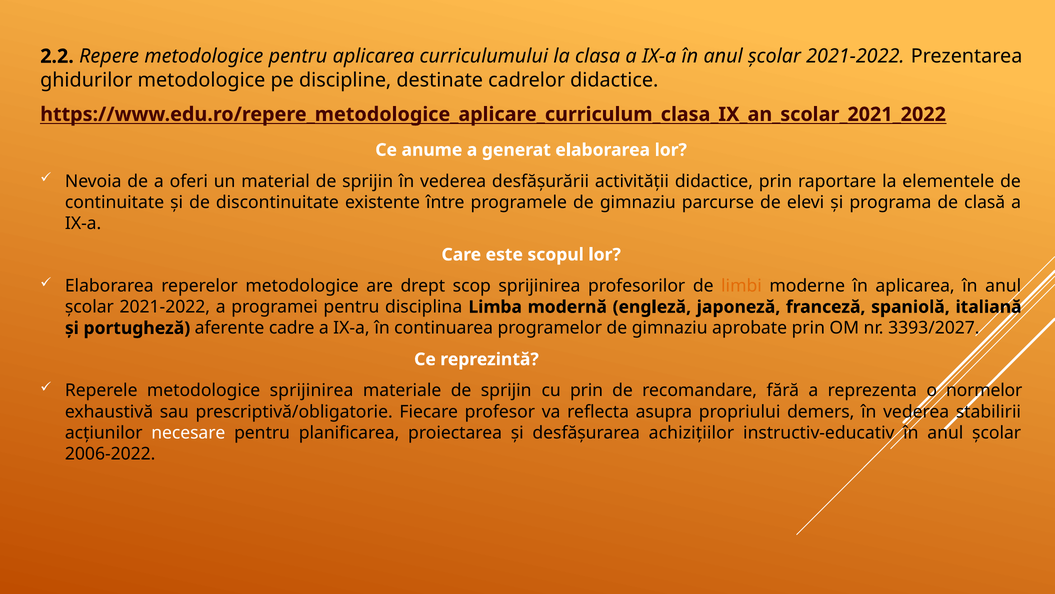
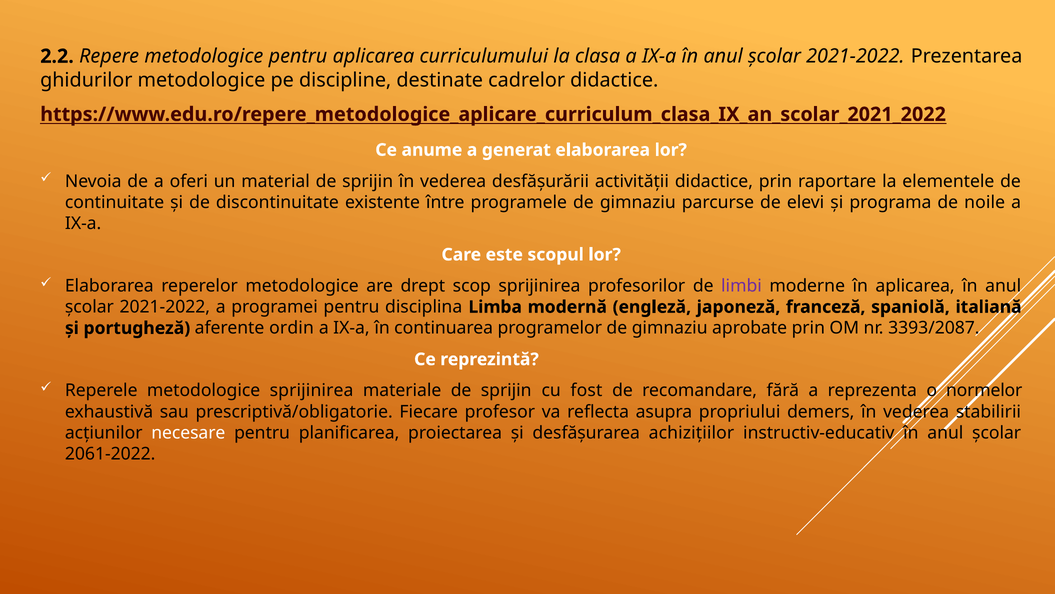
clasă: clasă -> noile (985, 202)
limbi colour: orange -> purple (741, 286)
cadre: cadre -> ordin (292, 328)
3393/2027: 3393/2027 -> 3393/2087 (934, 328)
cu prin: prin -> fost (586, 390)
2006-2022: 2006-2022 -> 2061-2022 (110, 454)
